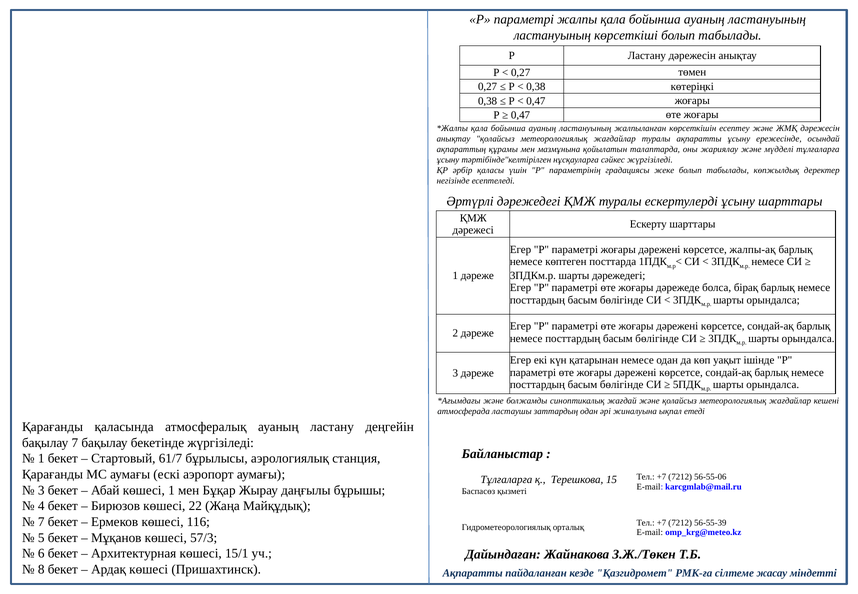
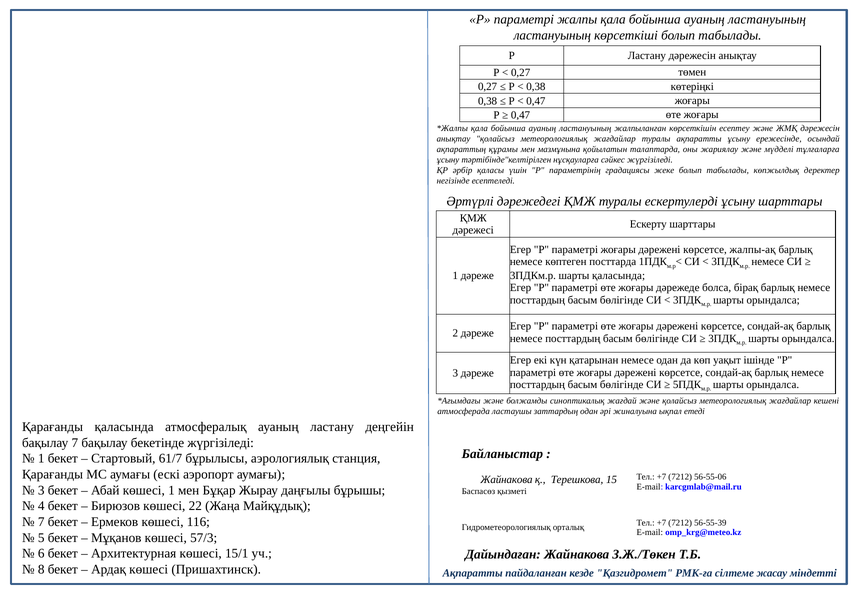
шарты дәрежедегі: дәрежедегі -> қаласында (619, 276)
Тұлғаларға: Тұлғаларға -> Жайнакова (507, 480)
